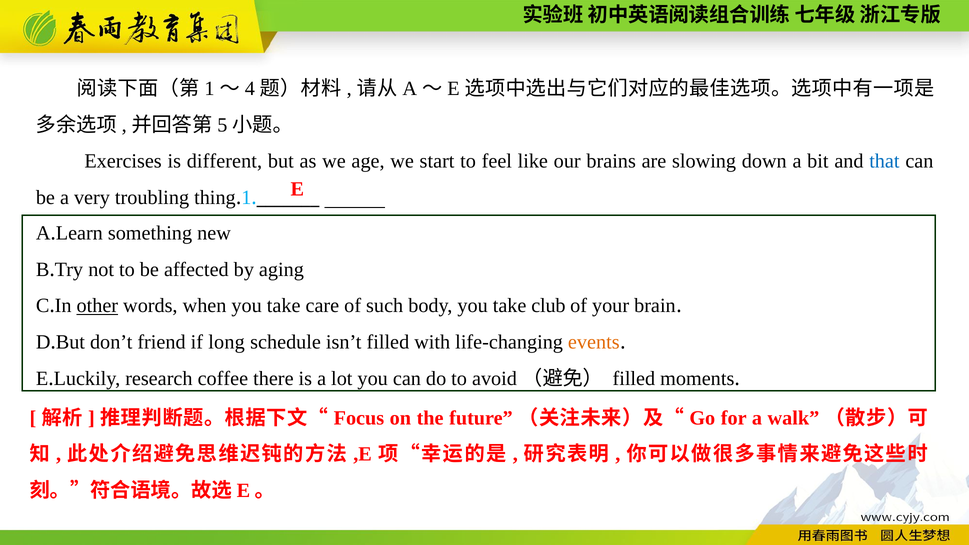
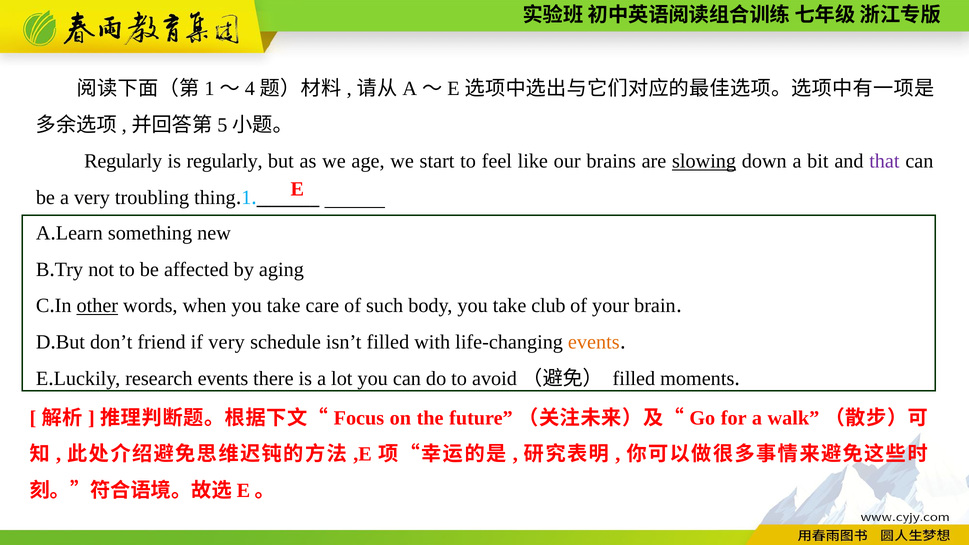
Exercises: Exercises -> Regularly (123, 161)
is different: different -> regularly (225, 161)
slowing underline: none -> present (704, 161)
that colour: blue -> purple (884, 161)
if long: long -> very (227, 342)
research coffee: coffee -> events (223, 379)
